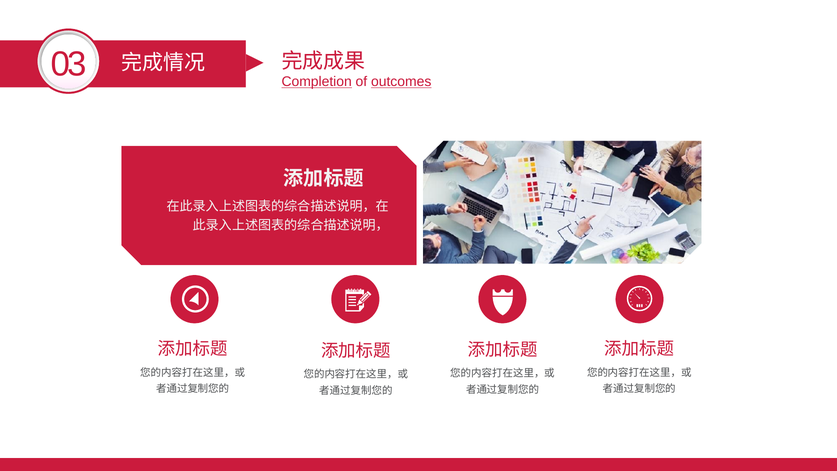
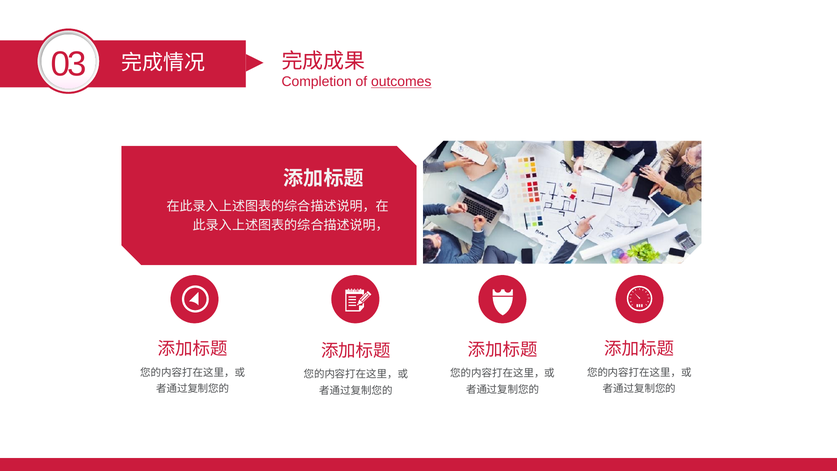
Completion underline: present -> none (317, 82)
